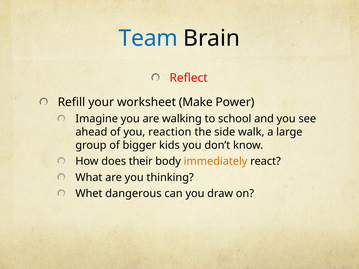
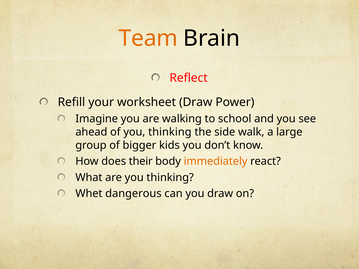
Team colour: blue -> orange (148, 38)
worksheet Make: Make -> Draw (196, 102)
of you reaction: reaction -> thinking (170, 132)
